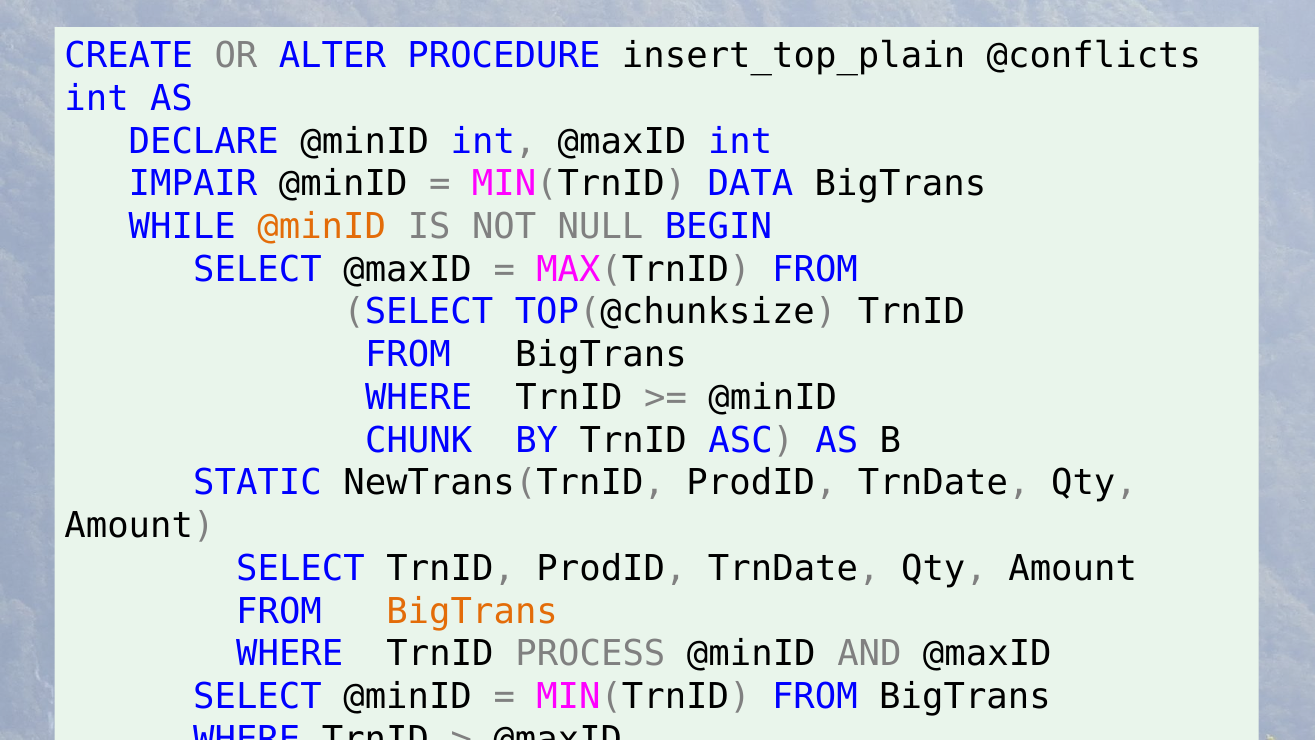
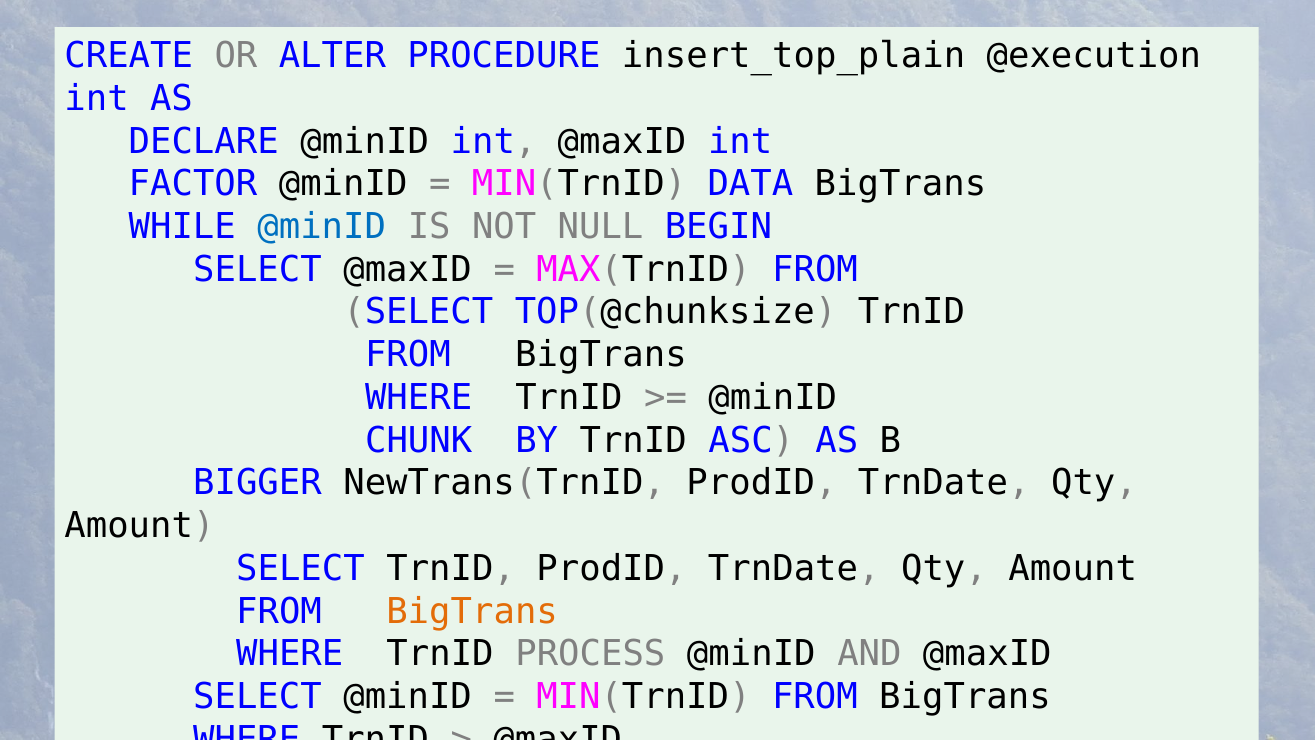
@conflicts: @conflicts -> @execution (1094, 56)
IMPAIR: IMPAIR -> FACTOR (193, 184)
@minID colour: orange -> blue (322, 227)
STATIC: STATIC -> BIGGER (257, 483)
